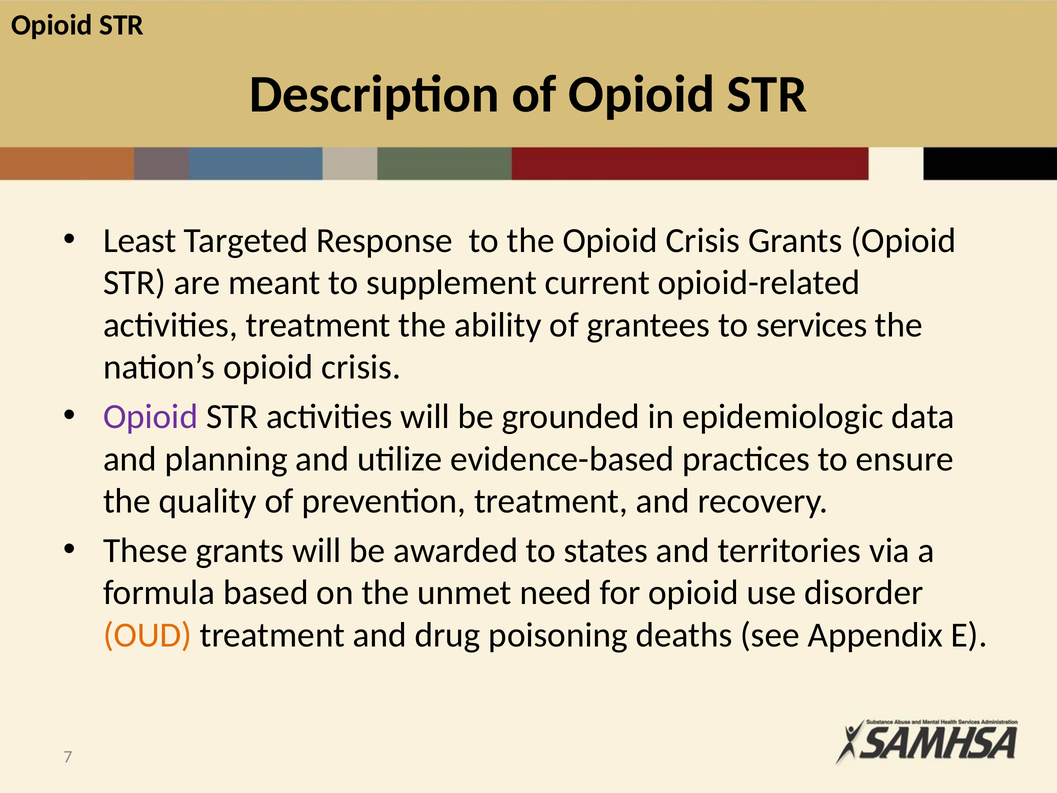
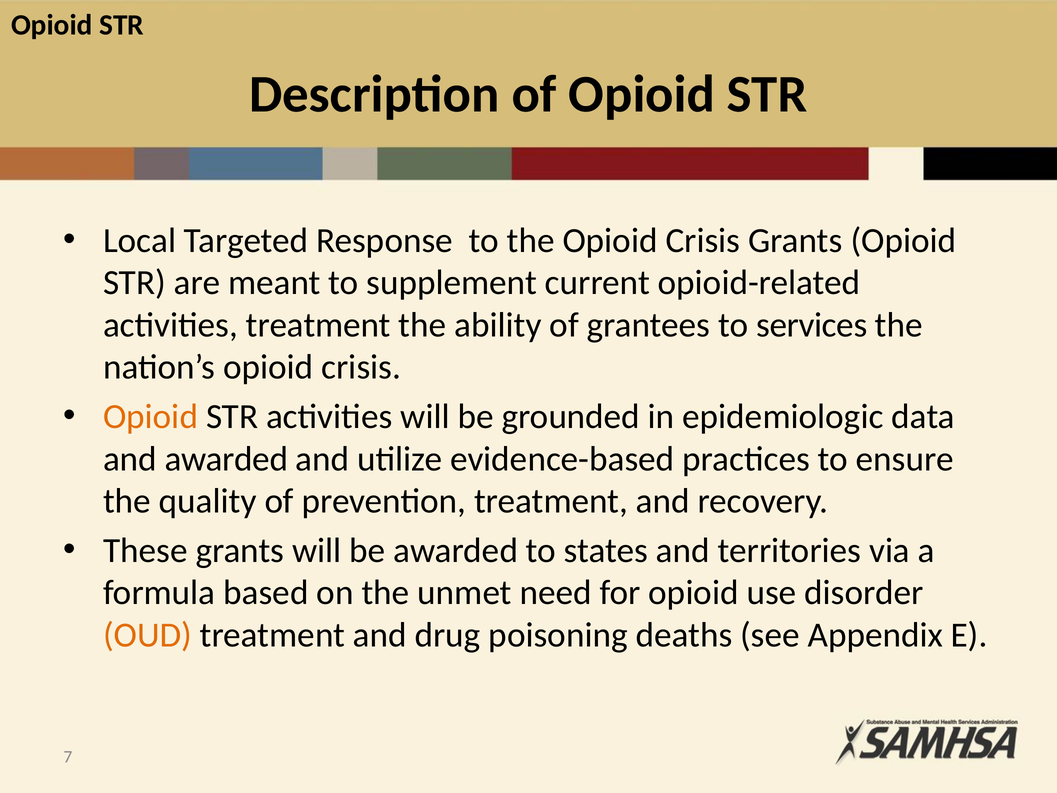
Least: Least -> Local (140, 240)
Opioid colour: purple -> orange (151, 416)
and planning: planning -> awarded (226, 459)
